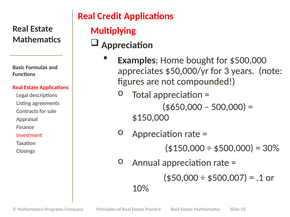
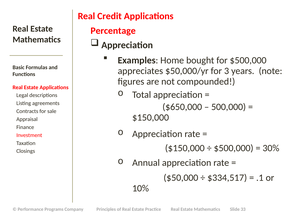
Multiplying: Multiplying -> Percentage (113, 31)
$500,007: $500,007 -> $334,517 (227, 178)
